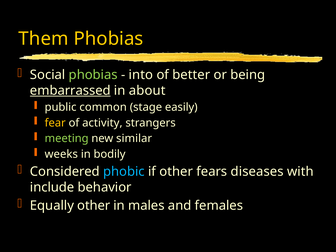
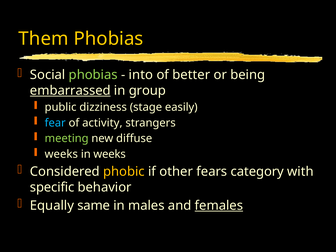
about: about -> group (147, 91)
common: common -> dizziness (103, 107)
fear colour: yellow -> light blue (55, 123)
similar: similar -> diffuse (134, 139)
in bodily: bodily -> weeks (110, 154)
phobic colour: light blue -> yellow (124, 172)
diseases: diseases -> category (257, 172)
include: include -> specific (52, 187)
Equally other: other -> same (94, 206)
females underline: none -> present (219, 206)
